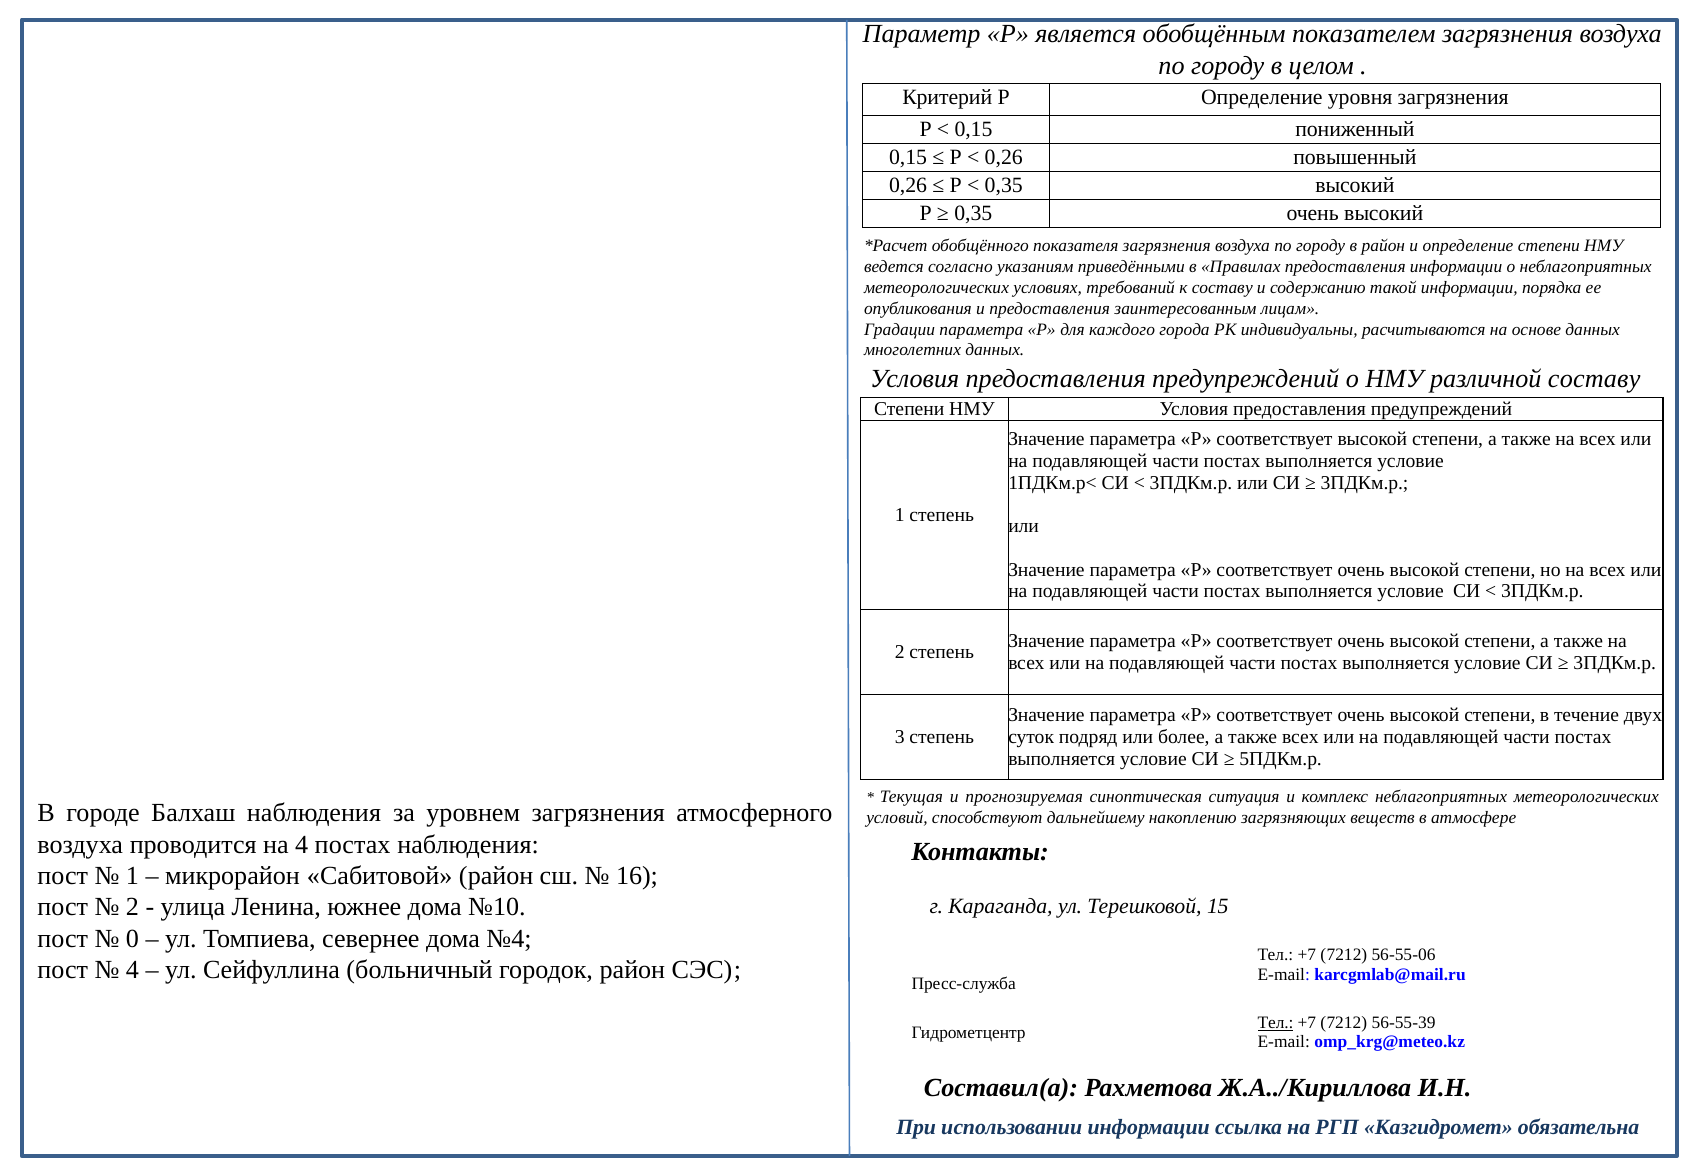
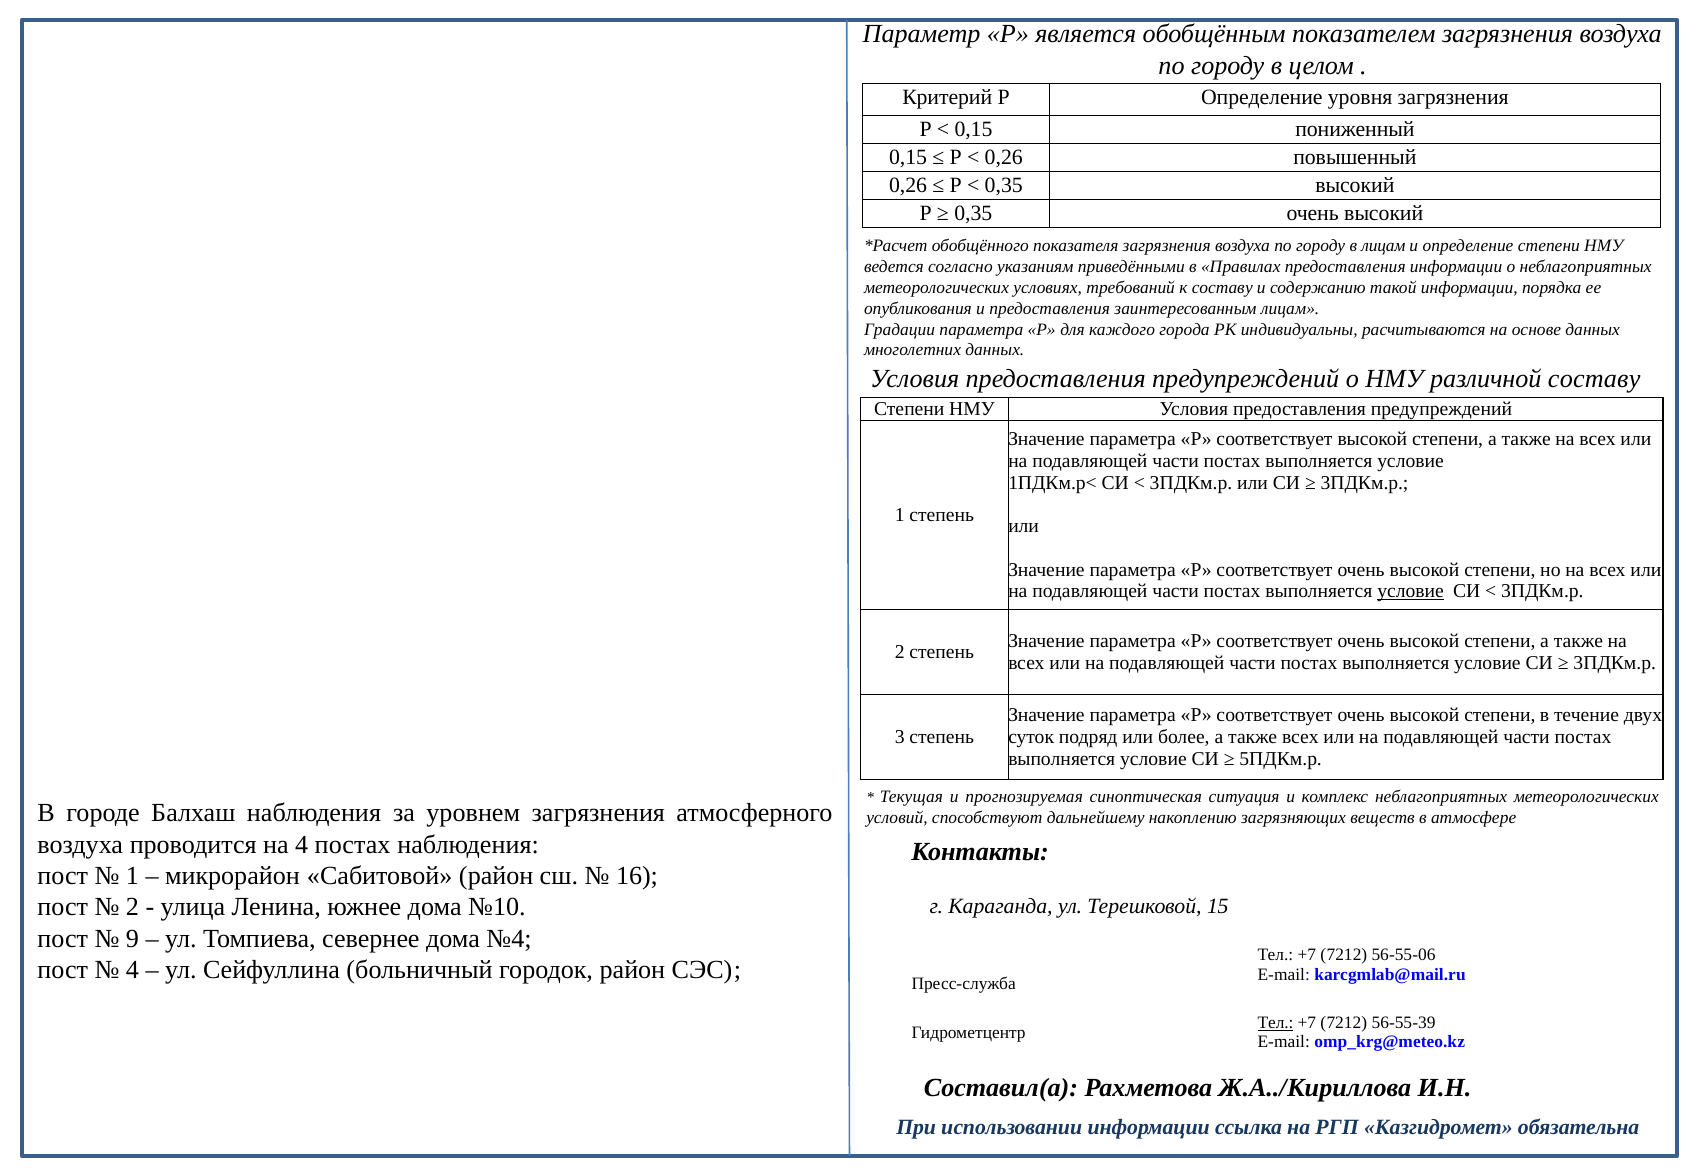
в район: район -> лицам (1383, 246)
условие underline: none -> present (1411, 592)
0: 0 -> 9 (132, 939)
